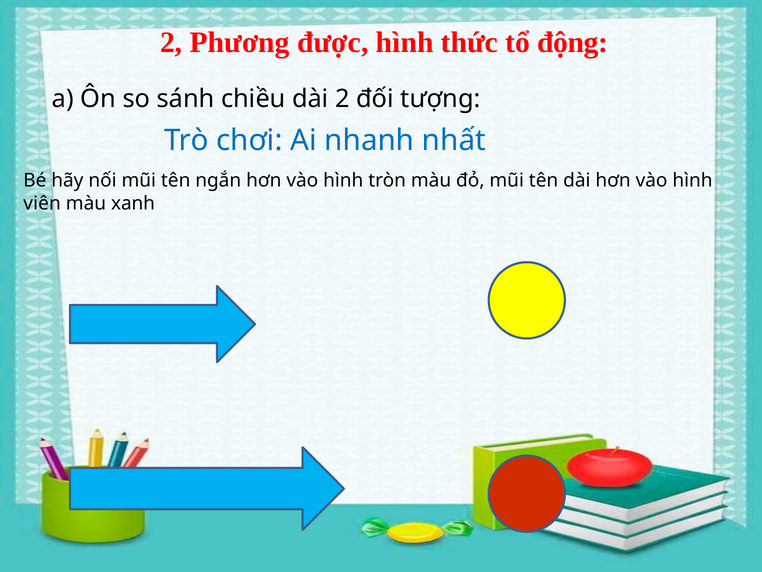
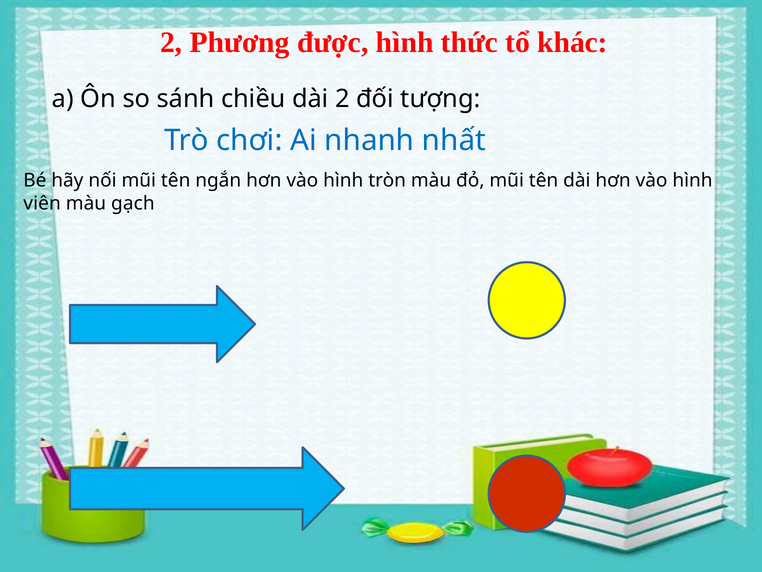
động: động -> khác (573, 43)
xanh: xanh -> gạch (133, 203)
